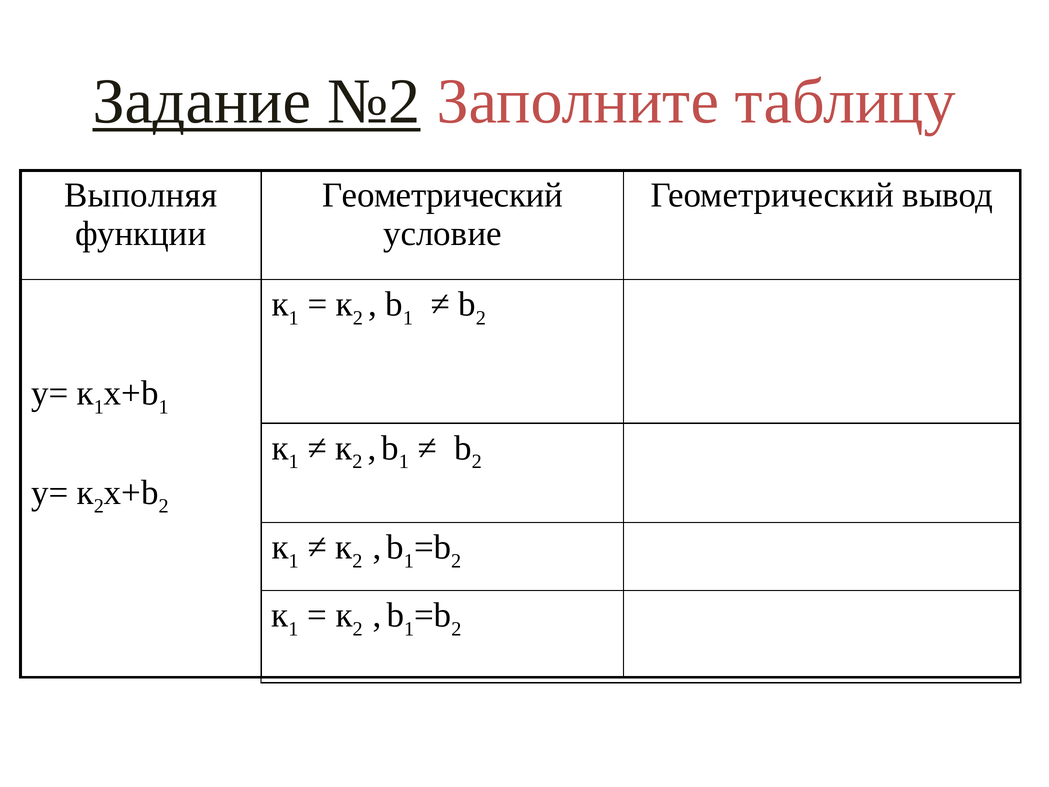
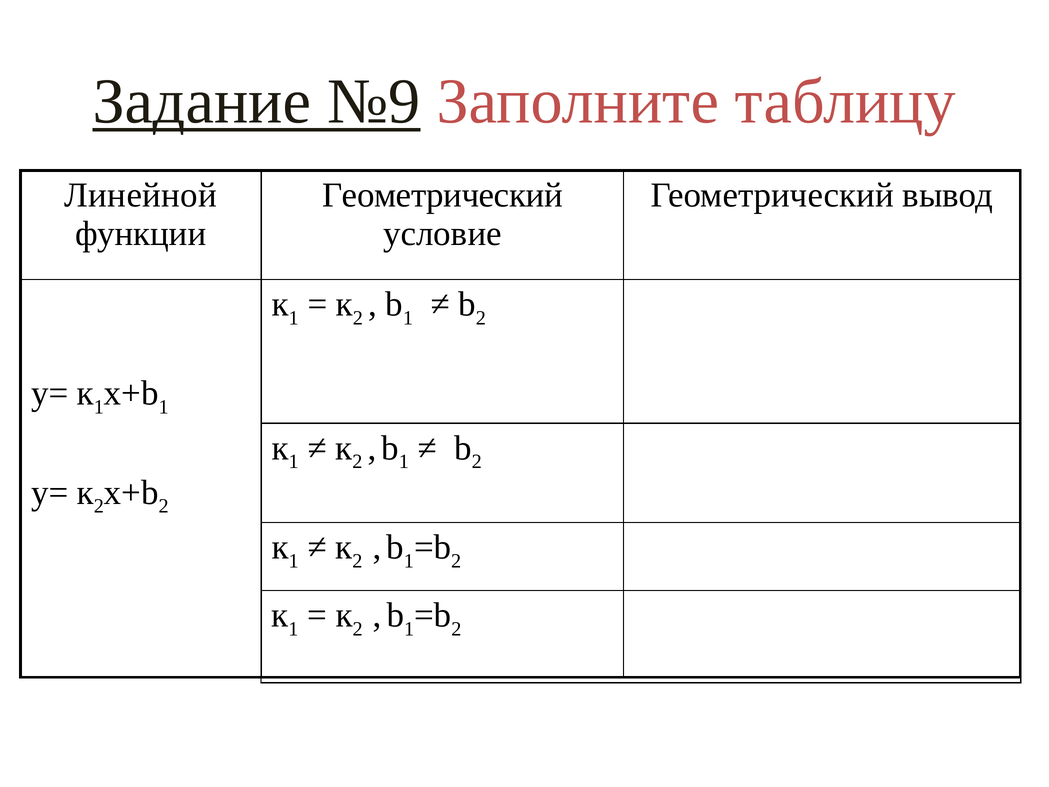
№2: №2 -> №9 (374, 102)
Выполняя: Выполняя -> Линейной (141, 195)
